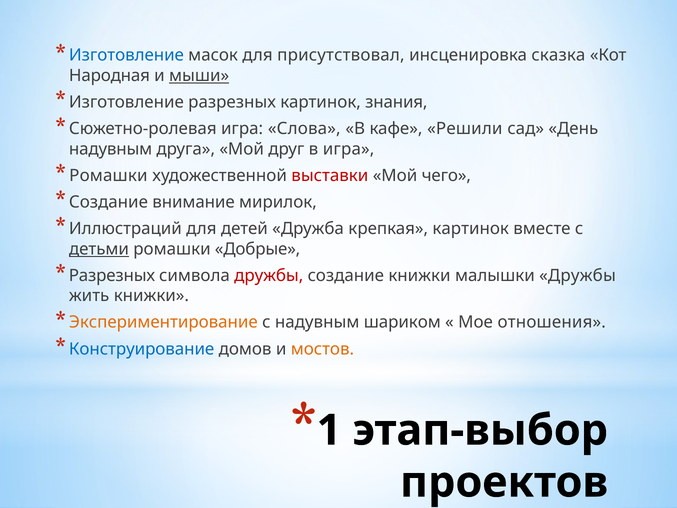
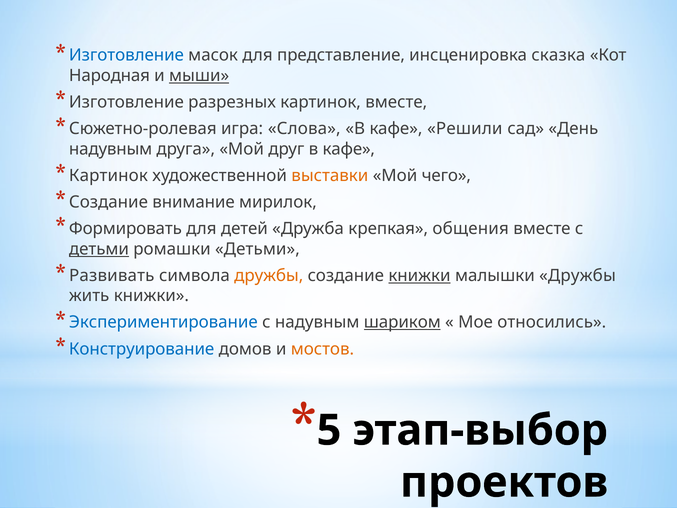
присутствовал: присутствовал -> представление (341, 55)
картинок знания: знания -> вместе (396, 102)
друг в игра: игра -> кафе (349, 149)
Ромашки: Ромашки -> Картинок (108, 176)
выставки colour: red -> orange (330, 176)
Иллюстраций: Иллюстраций -> Формировать (125, 229)
крепкая картинок: картинок -> общения (471, 229)
ромашки Добрые: Добрые -> Детьми (257, 249)
Разрезных: Разрезных -> Развивать (112, 275)
дружбы colour: red -> orange (269, 275)
книжки underline: none -> present (419, 275)
Экспериментирование colour: orange -> blue (163, 322)
шариком underline: none -> present (402, 322)
отношения: отношения -> относились (552, 322)
1: 1 -> 5 (329, 430)
